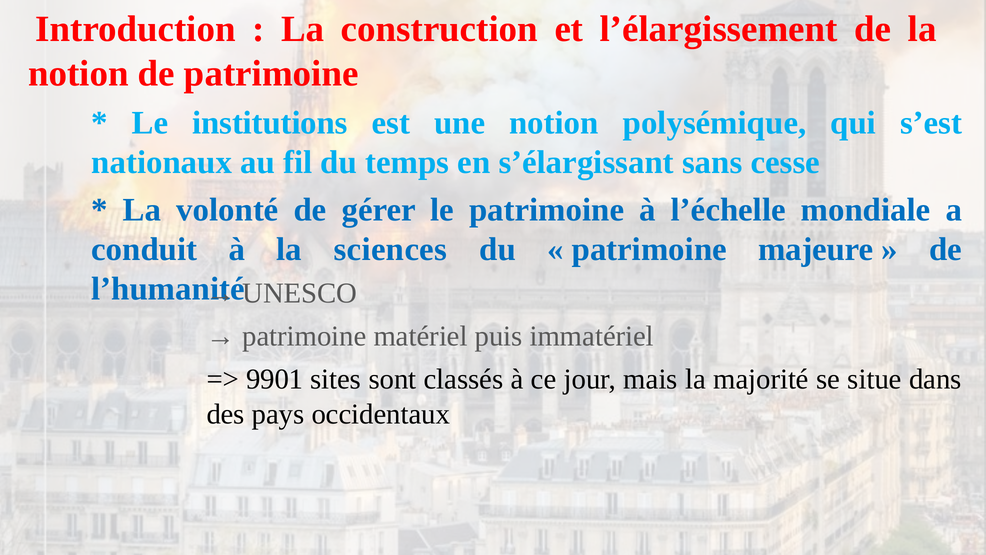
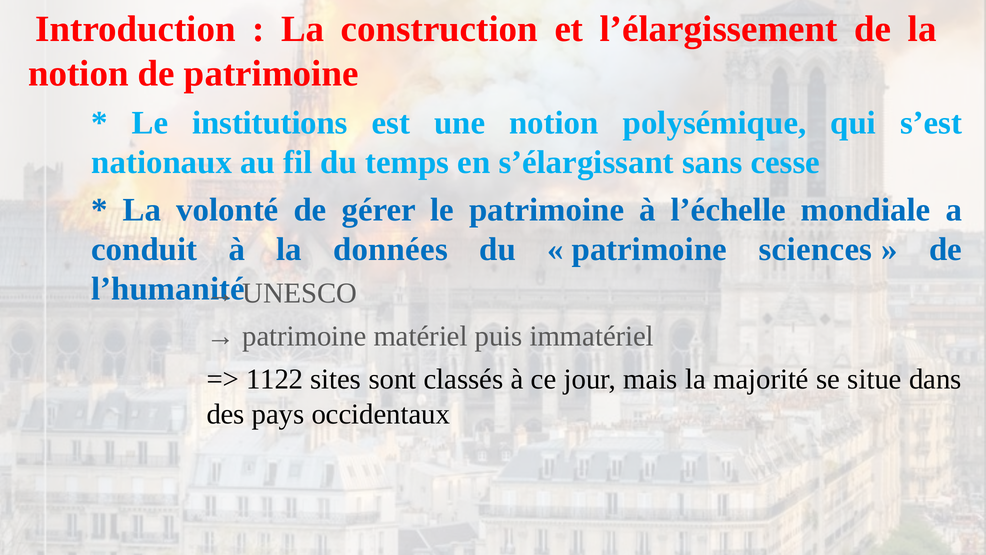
sciences: sciences -> données (390, 249)
majeure: majeure -> sciences (816, 249)
9901: 9901 -> 1122 (275, 379)
